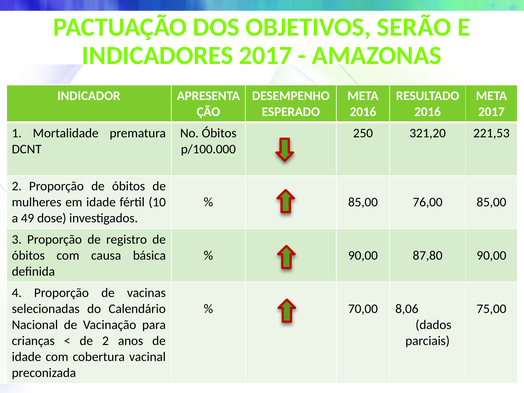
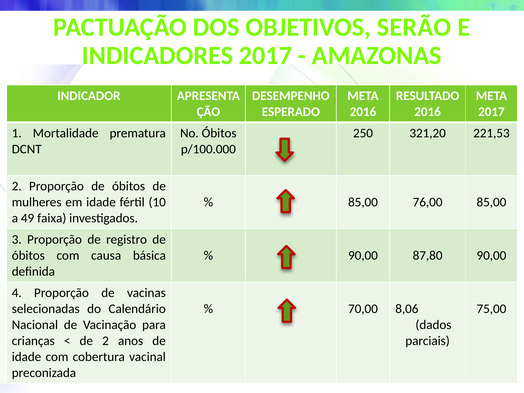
dose: dose -> faixa (52, 218)
